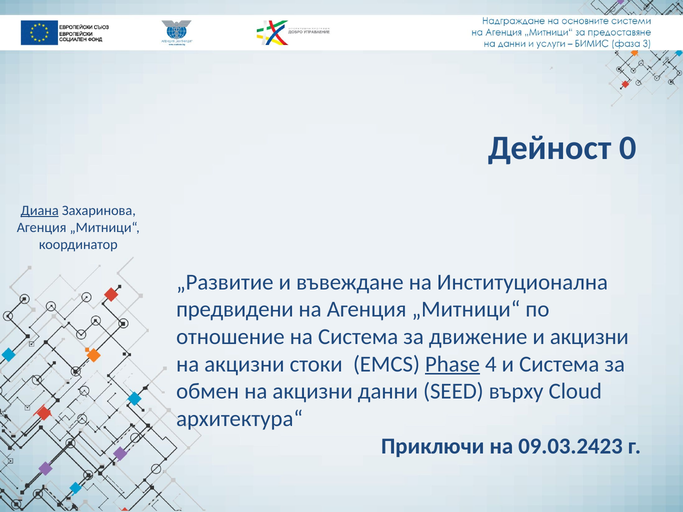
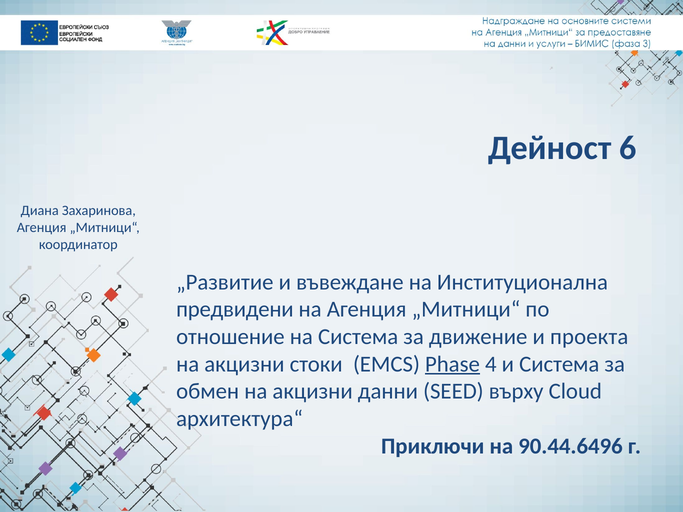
0: 0 -> 6 (628, 148)
Диана underline: present -> none (40, 210)
и акцизни: акцизни -> проекта (589, 337)
09.03.2423: 09.03.2423 -> 90.44.6496 (570, 446)
